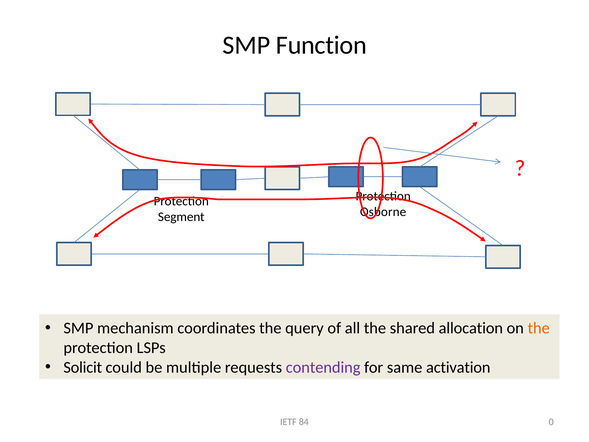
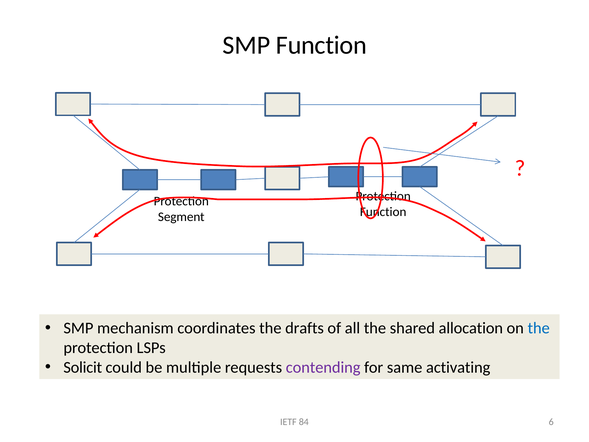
Osborne: Osborne -> Function (383, 212)
query: query -> drafts (305, 328)
the colour: orange -> blue (539, 328)
activation: activation -> activating (458, 367)
0: 0 -> 6 (551, 422)
